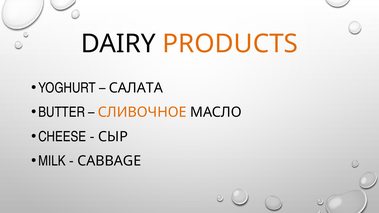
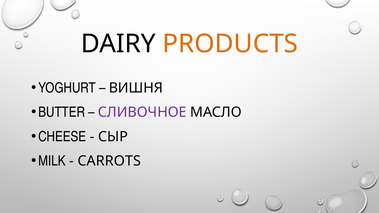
САЛАТА: САЛАТА -> ВИШНЯ (136, 88)
СЛИВОЧНОЕ colour: orange -> purple (142, 112)
CABBAGE: CABBAGE -> CARROTS (109, 161)
